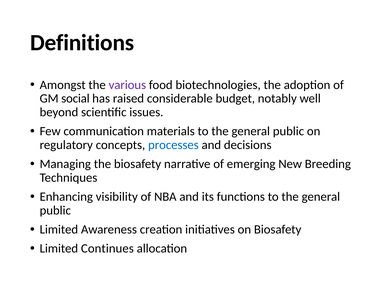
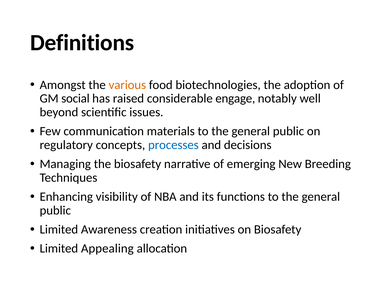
various colour: purple -> orange (127, 85)
budget: budget -> engage (235, 99)
Continues: Continues -> Appealing (107, 249)
